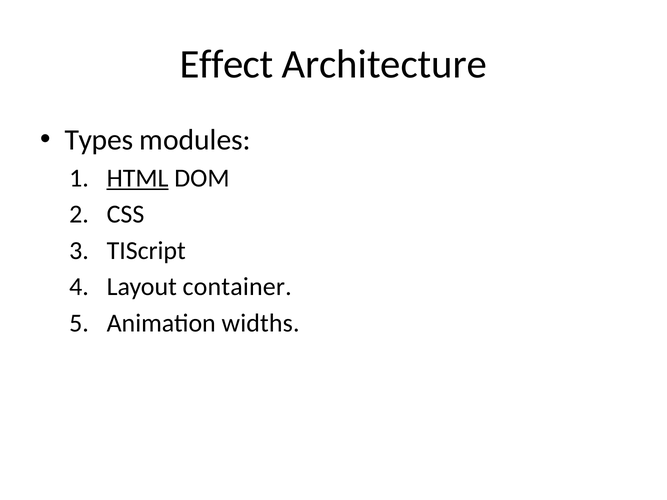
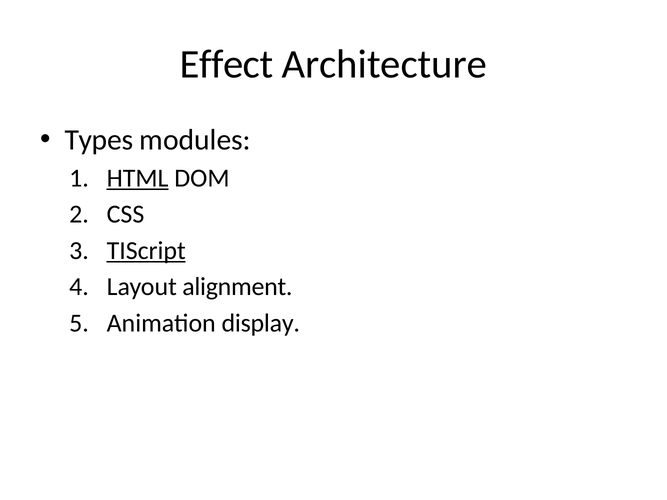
TIScript underline: none -> present (146, 251)
container: container -> alignment (237, 287)
widths: widths -> display (261, 323)
